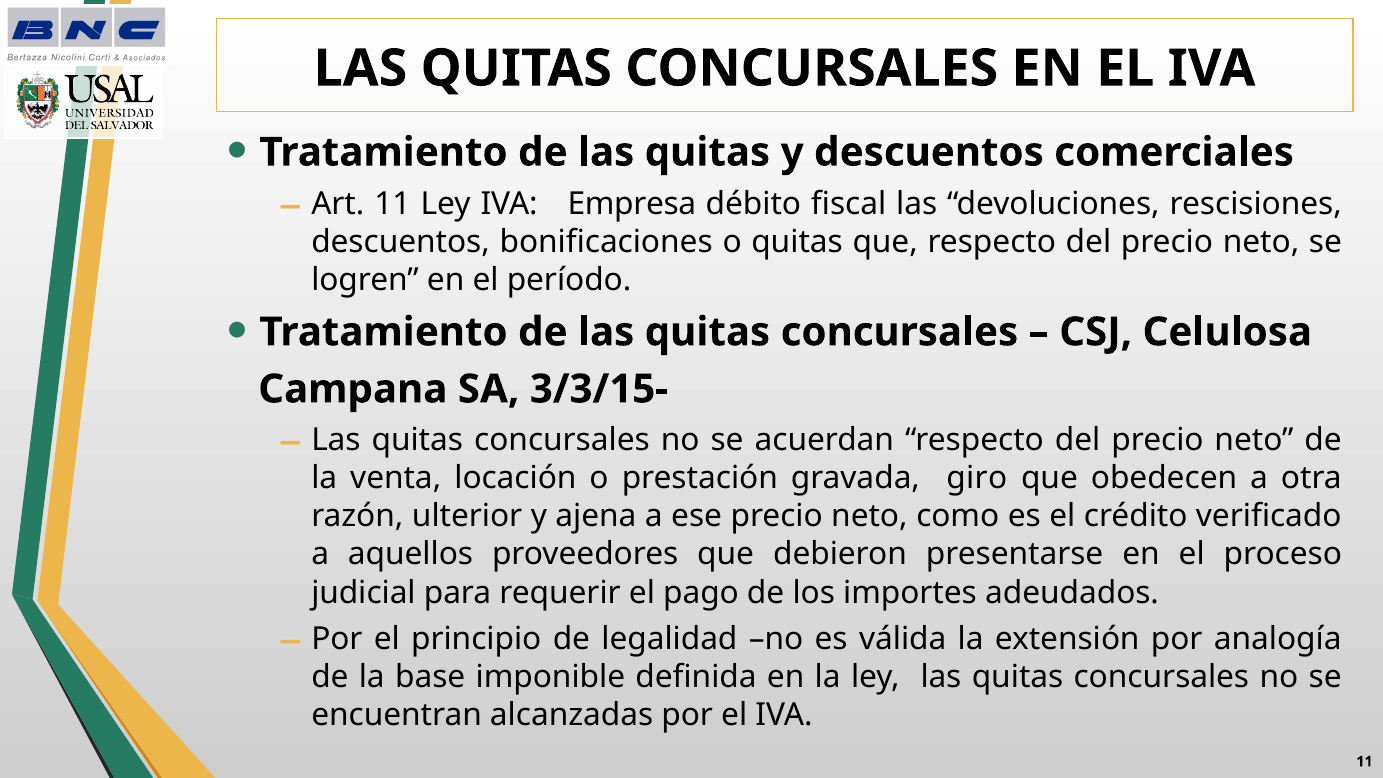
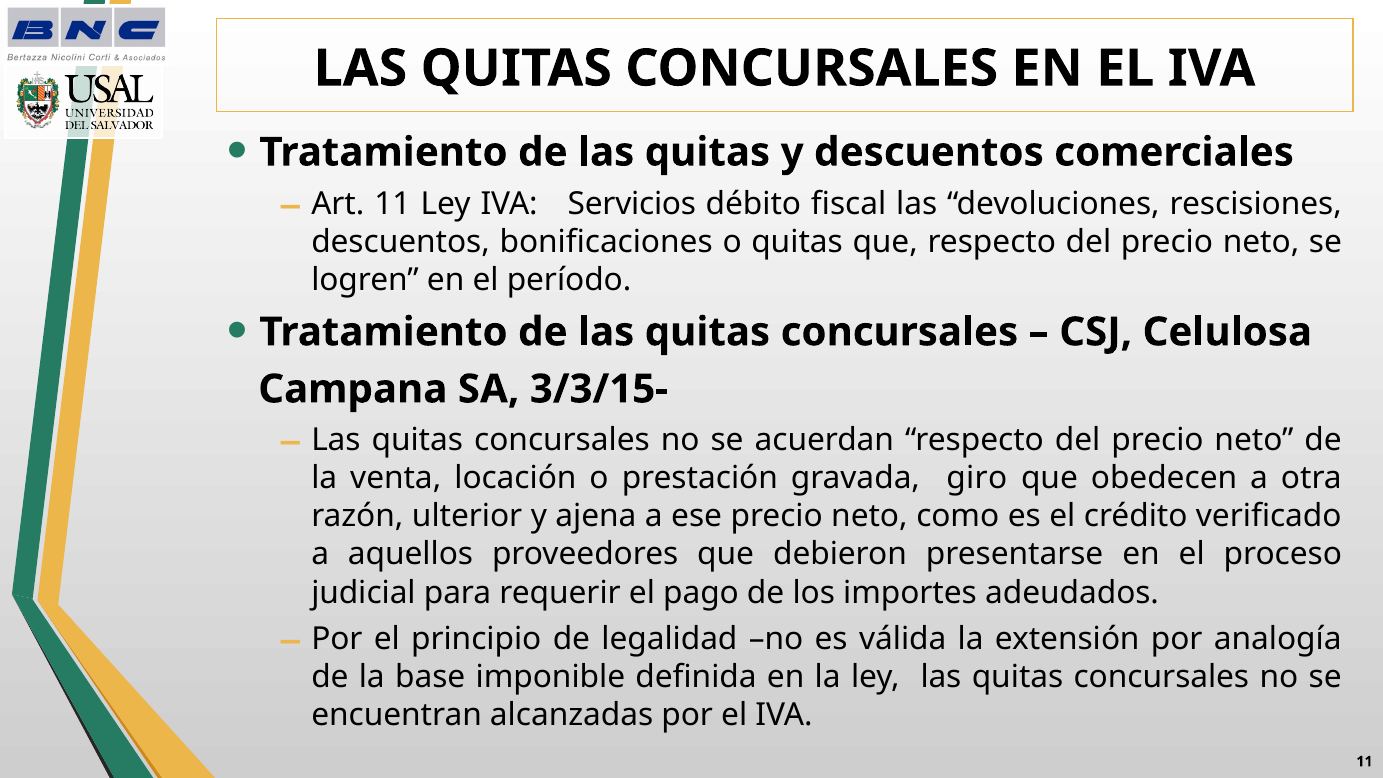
Empresa: Empresa -> Servicios (632, 204)
